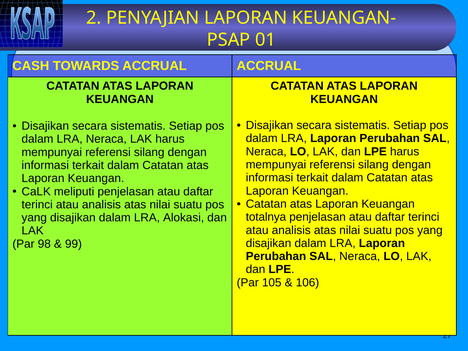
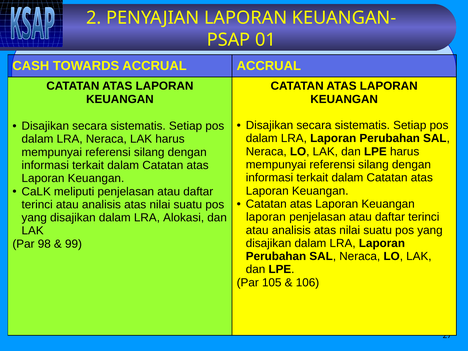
totalnya: totalnya -> laporan (266, 217)
